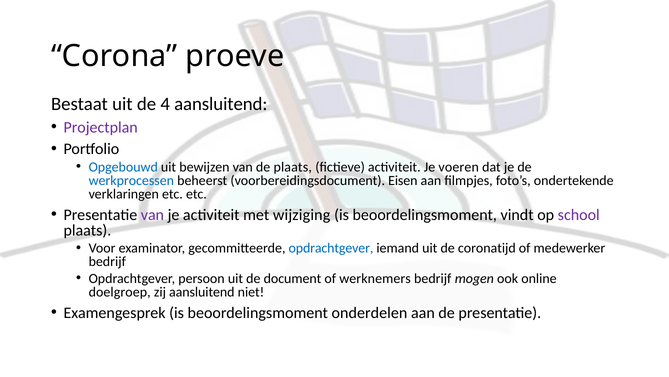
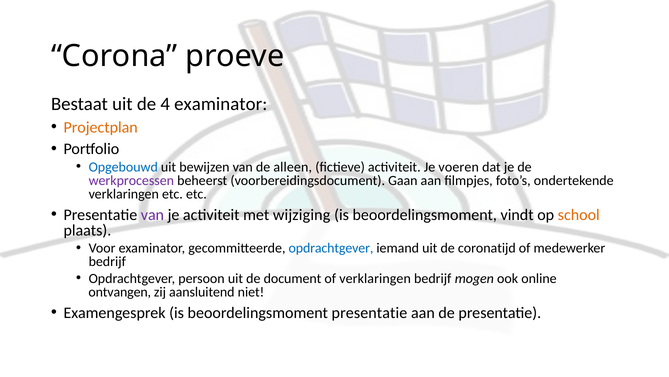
4 aansluitend: aansluitend -> examinator (221, 104)
Projectplan colour: purple -> orange (101, 127)
de plaats: plaats -> alleen (293, 167)
werkprocessen colour: blue -> purple (131, 180)
Eisen: Eisen -> Gaan (403, 180)
school colour: purple -> orange (579, 214)
of werknemers: werknemers -> verklaringen (375, 278)
doelgroep: doelgroep -> ontvangen (120, 292)
beoordelingsmoment onderdelen: onderdelen -> presentatie (369, 312)
